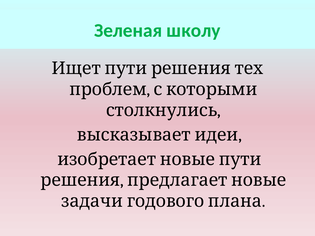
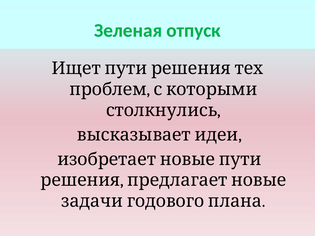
школу: школу -> отпуск (194, 30)
